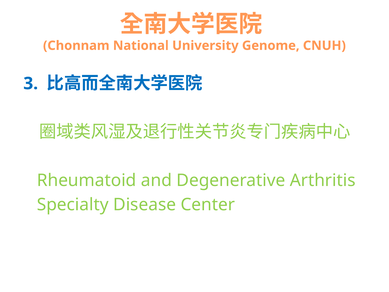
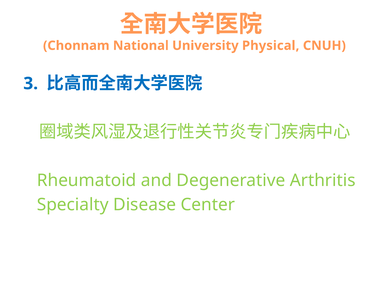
Genome: Genome -> Physical (271, 46)
